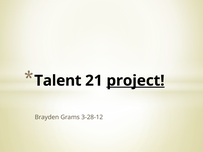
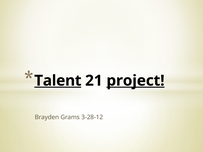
Talent underline: none -> present (58, 81)
